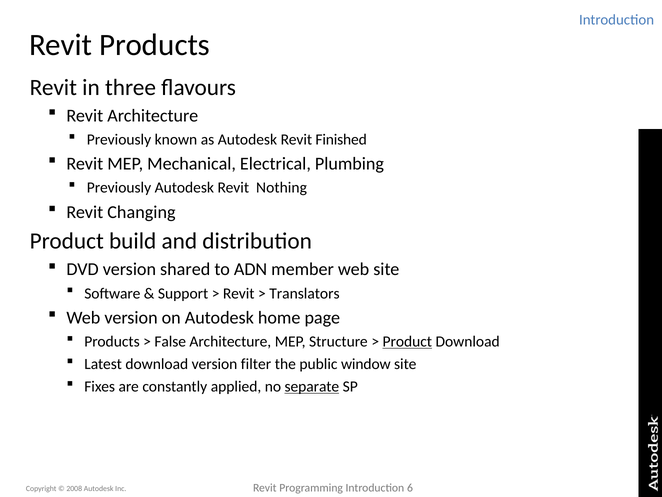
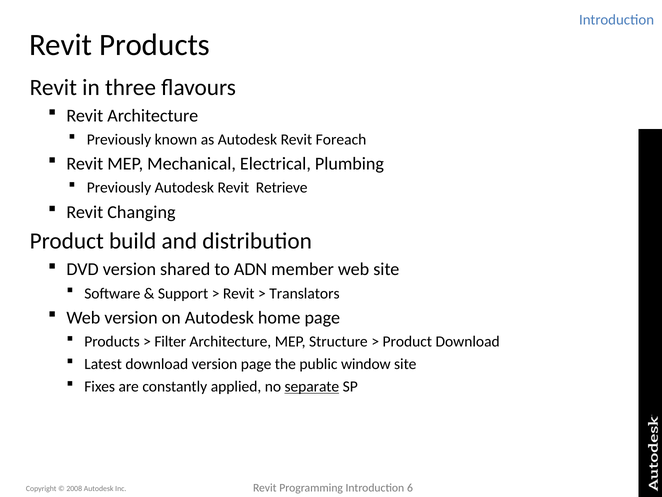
Finished: Finished -> Foreach (341, 140)
Nothing: Nothing -> Retrieve (282, 188)
False: False -> Filter (170, 341)
Product underline: present -> none (407, 341)
version filter: filter -> page (256, 364)
